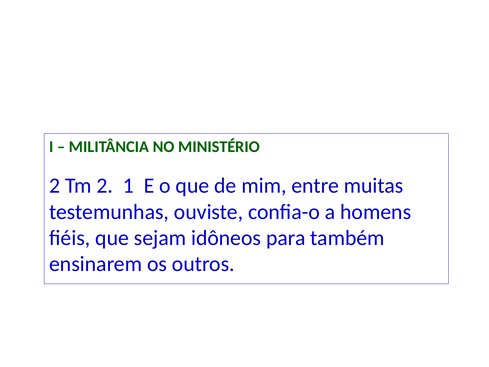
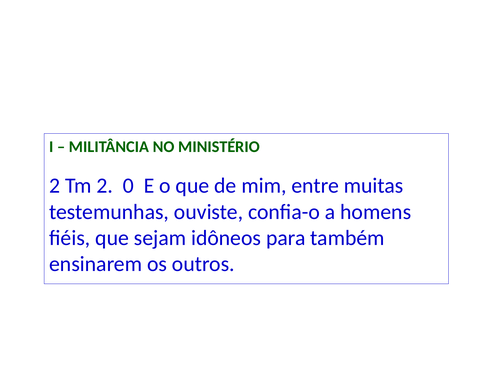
1: 1 -> 0 (128, 186)
